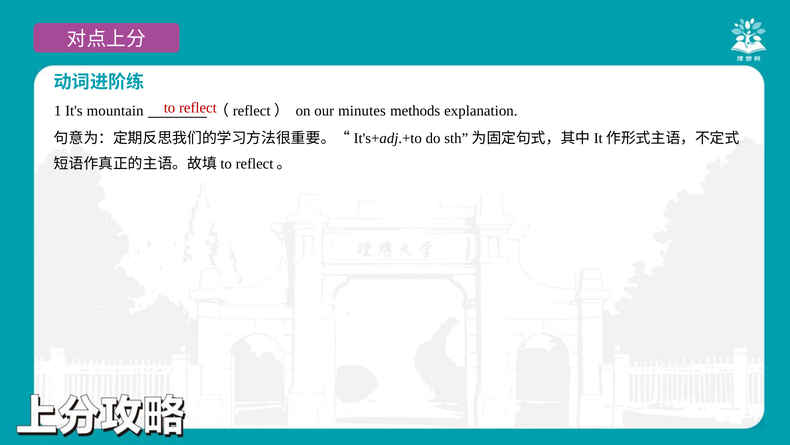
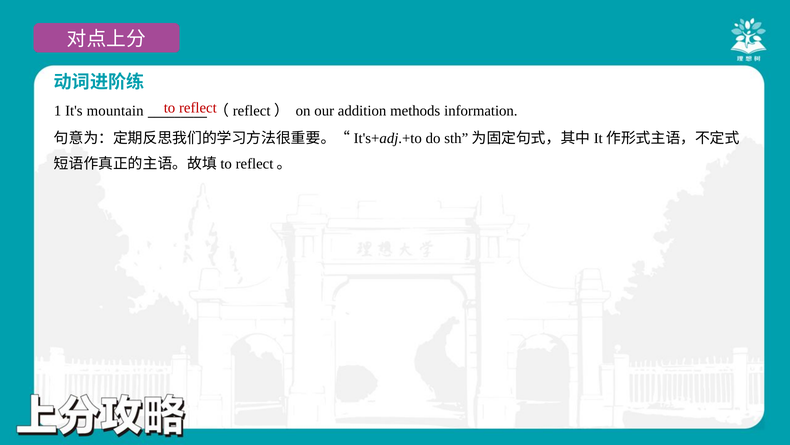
minutes: minutes -> addition (362, 111)
explanation: explanation -> information (481, 111)
